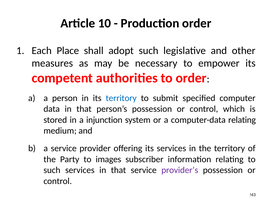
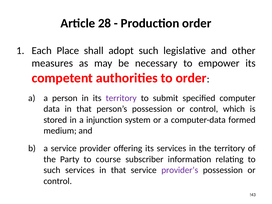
10: 10 -> 28 (105, 23)
territory colour: blue -> purple (121, 98)
computer-data relating: relating -> formed (242, 120)
images: images -> course (108, 159)
